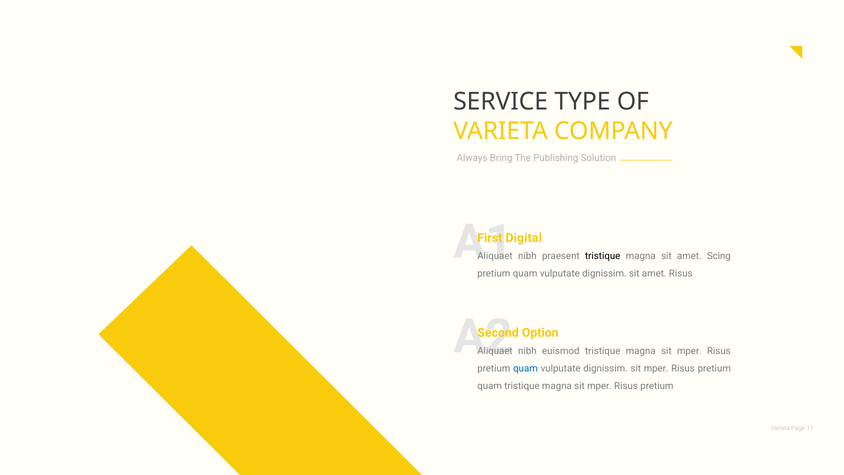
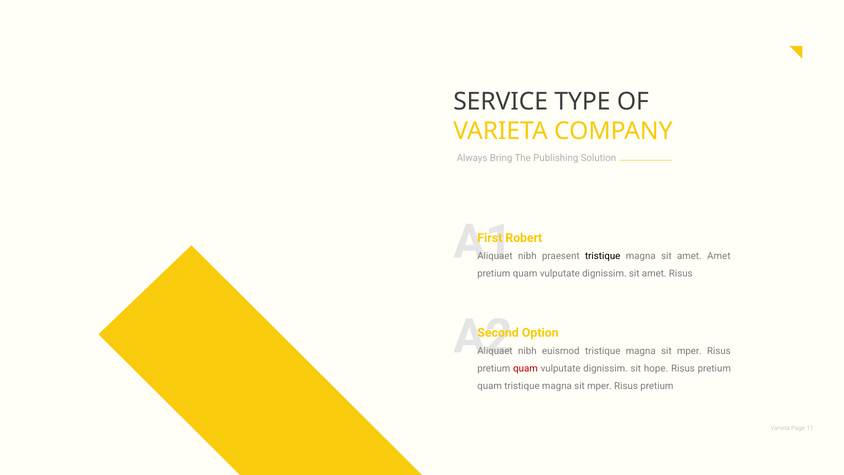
Digital: Digital -> Robert (524, 238)
amet Scing: Scing -> Amet (719, 256)
quam colour: blue -> red (525, 368)
dignissim sit mper: mper -> hope (656, 368)
